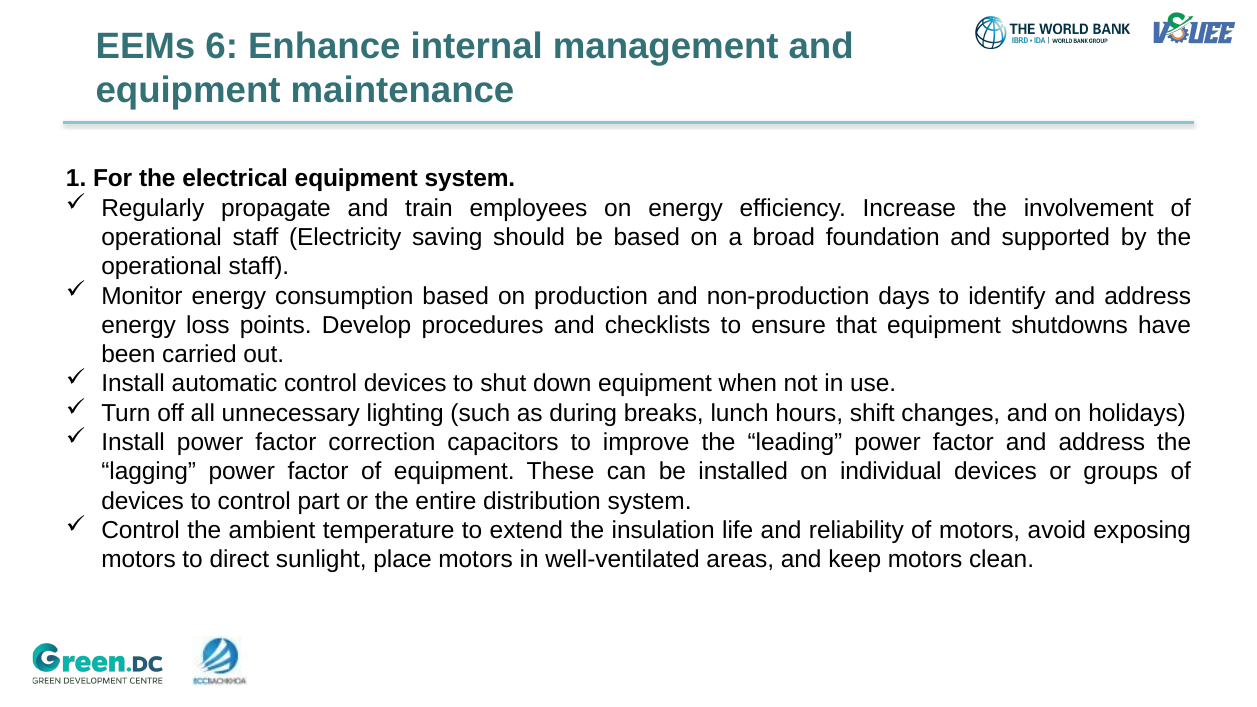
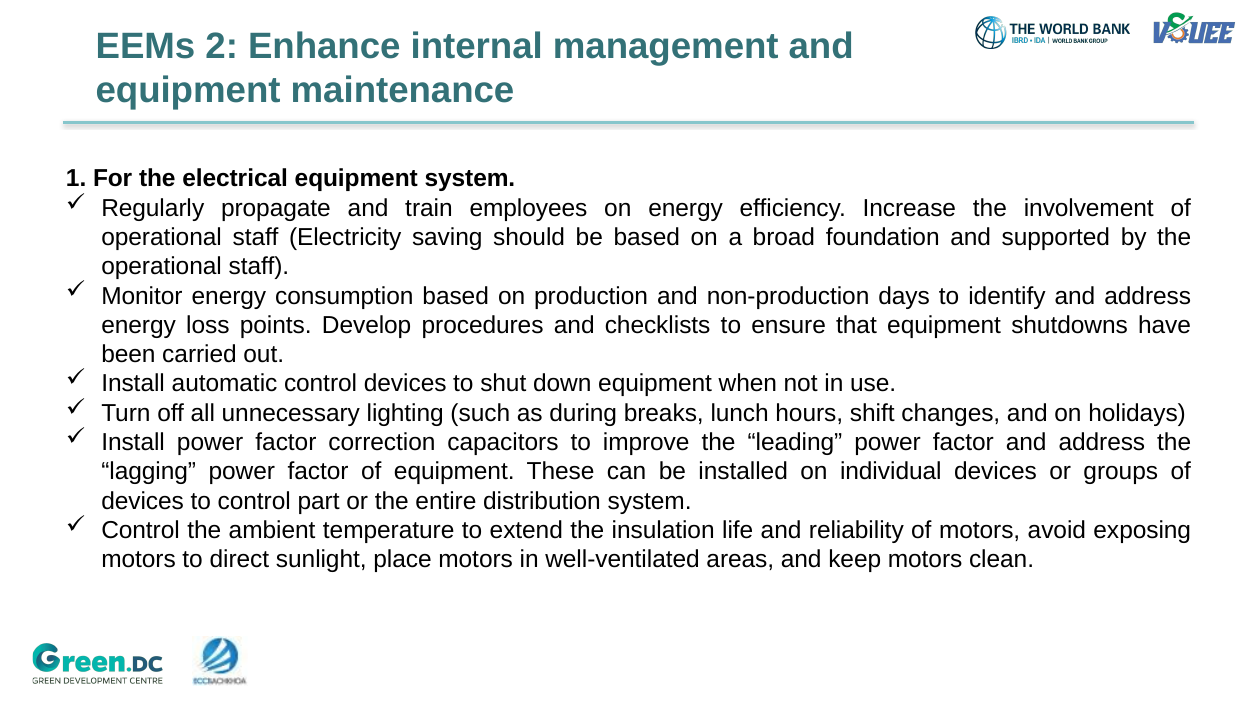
6: 6 -> 2 (222, 46)
